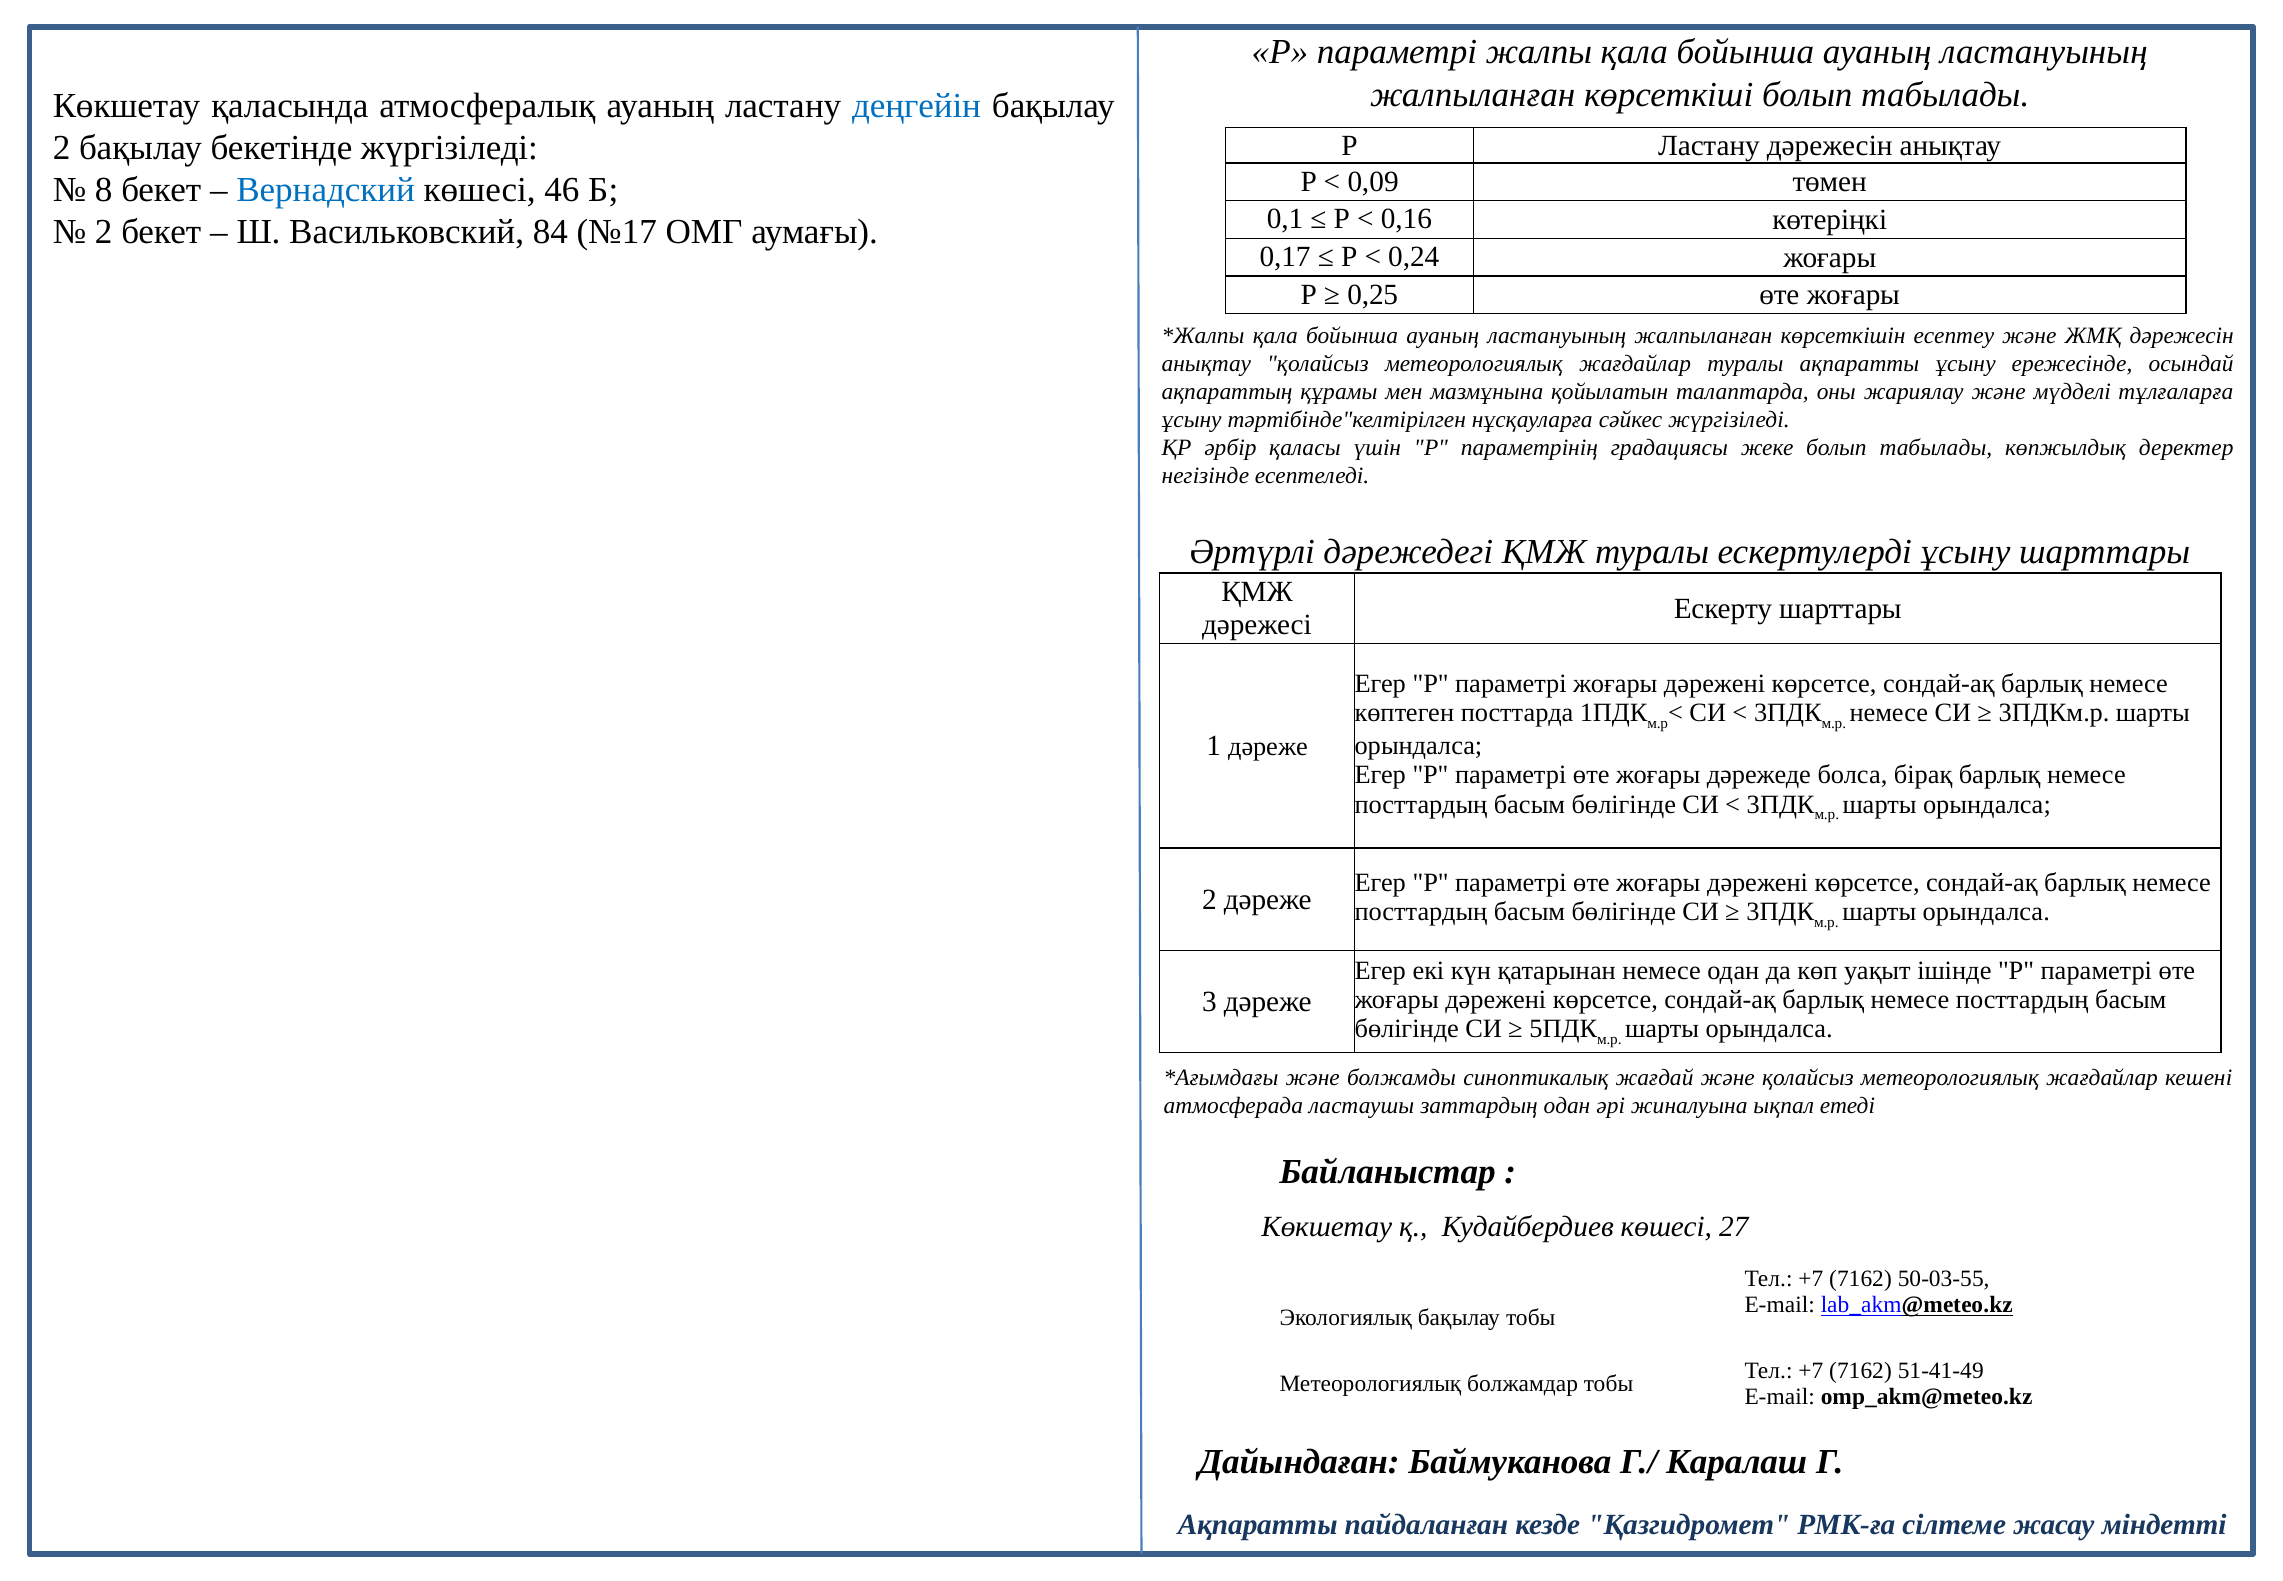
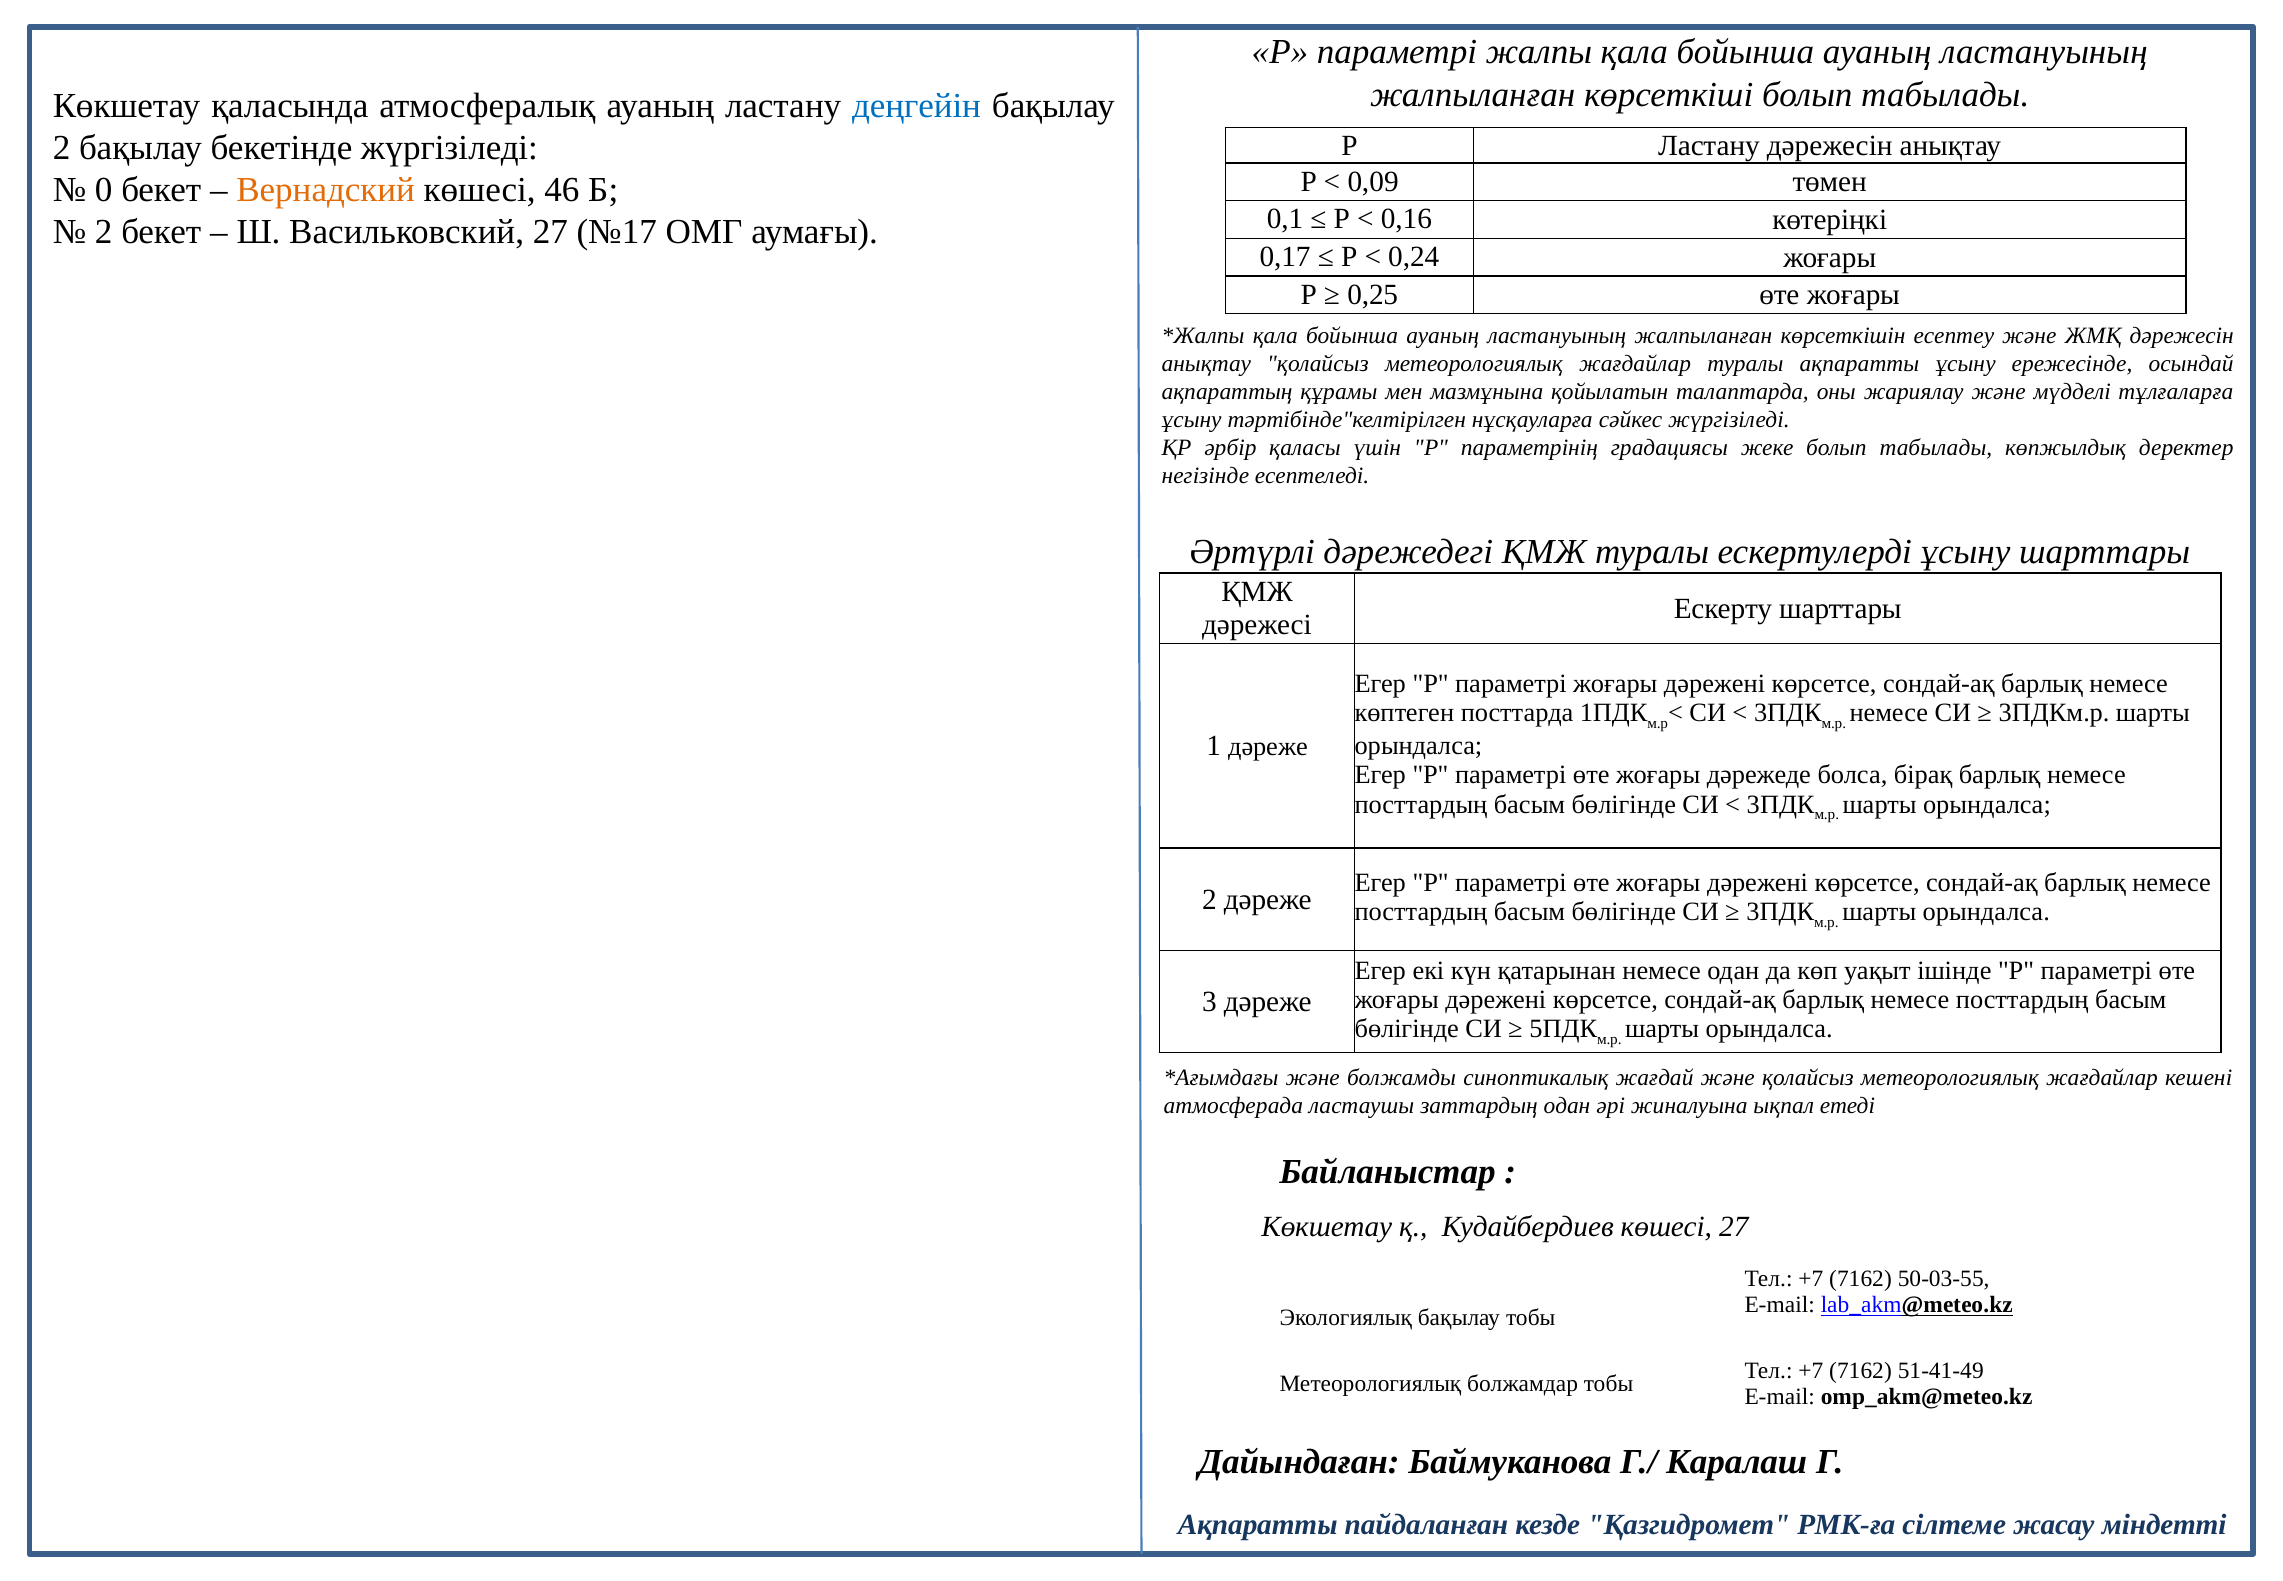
8: 8 -> 0 (104, 190)
Вернадский colour: blue -> orange (326, 190)
Васильковский 84: 84 -> 27 (550, 232)
